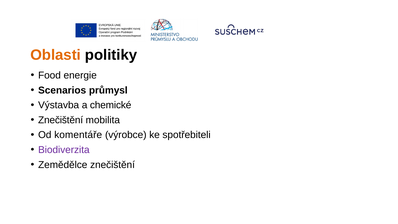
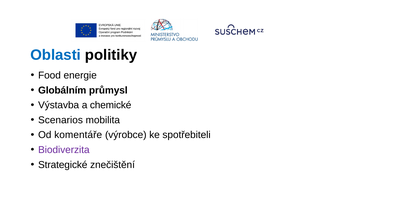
Oblasti colour: orange -> blue (56, 55)
Scenarios: Scenarios -> Globálním (62, 90)
Znečištění: Znečištění -> Scenarios (61, 120)
Zemědělce: Zemědělce -> Strategické (63, 165)
